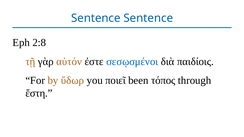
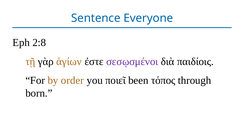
Sentence Sentence: Sentence -> Everyone (148, 18)
αὐτόν: αὐτόν -> ἁγίων (69, 62)
σεσῳσμένοι colour: blue -> purple (132, 62)
ὕδωρ: ὕδωρ -> order (72, 81)
ἔστη: ἔστη -> born (39, 93)
